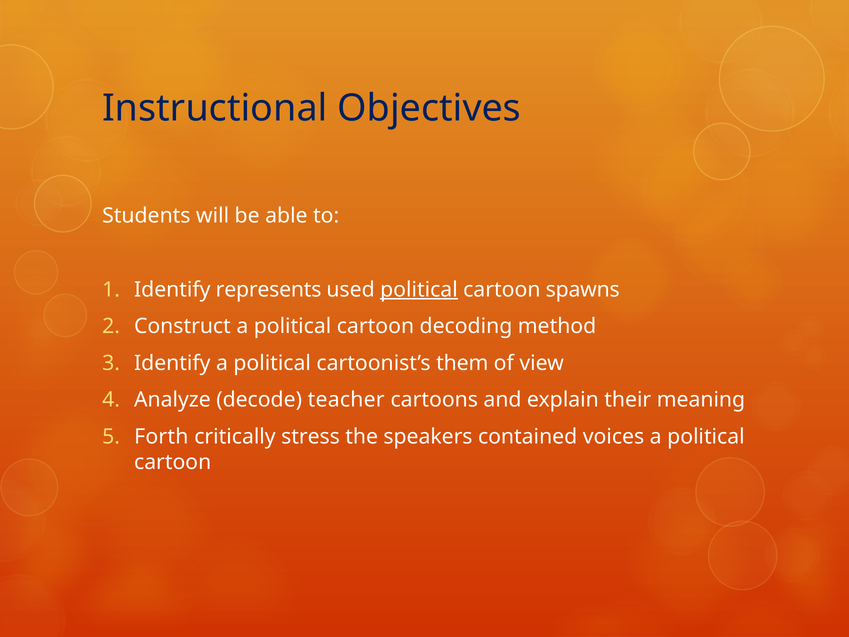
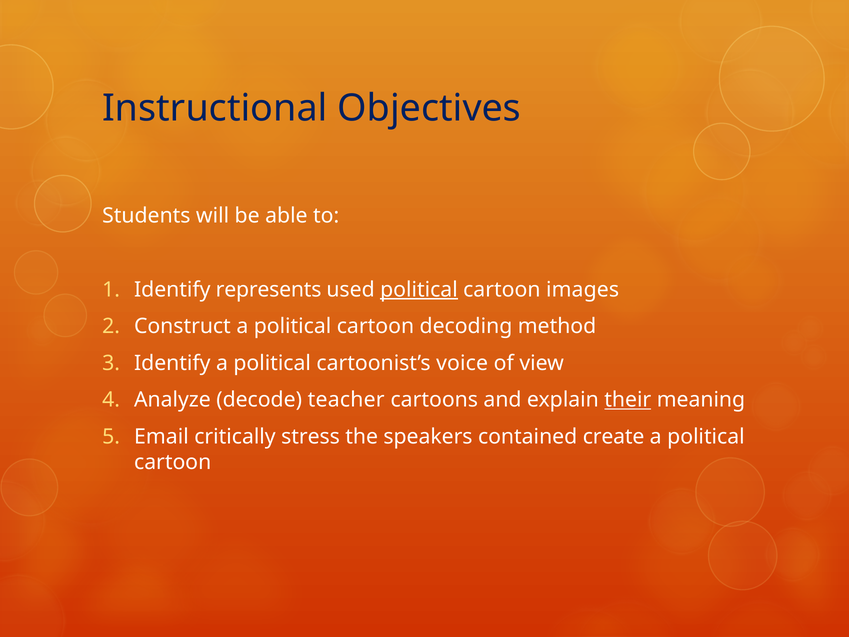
spawns: spawns -> images (583, 289)
them: them -> voice (462, 363)
their underline: none -> present (628, 400)
Forth: Forth -> Email (161, 437)
voices: voices -> create (614, 437)
